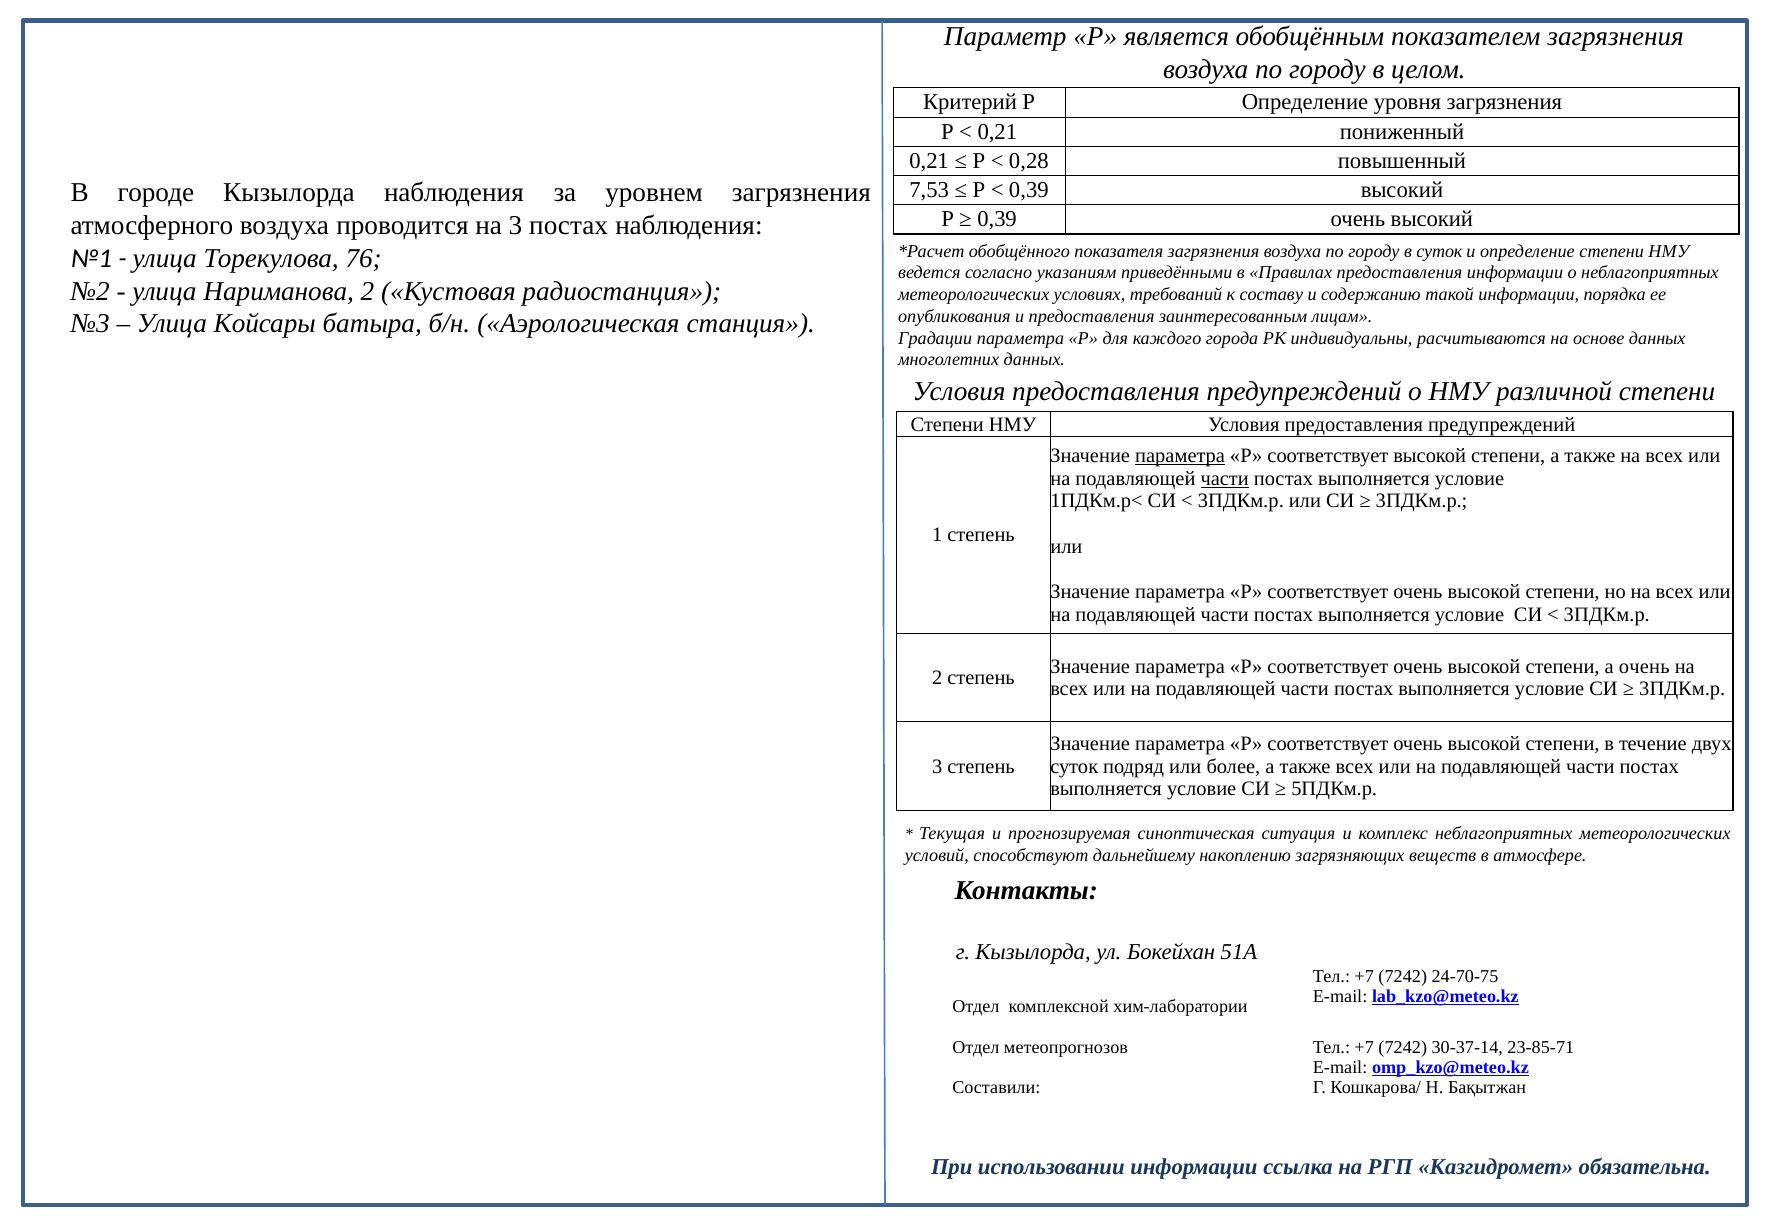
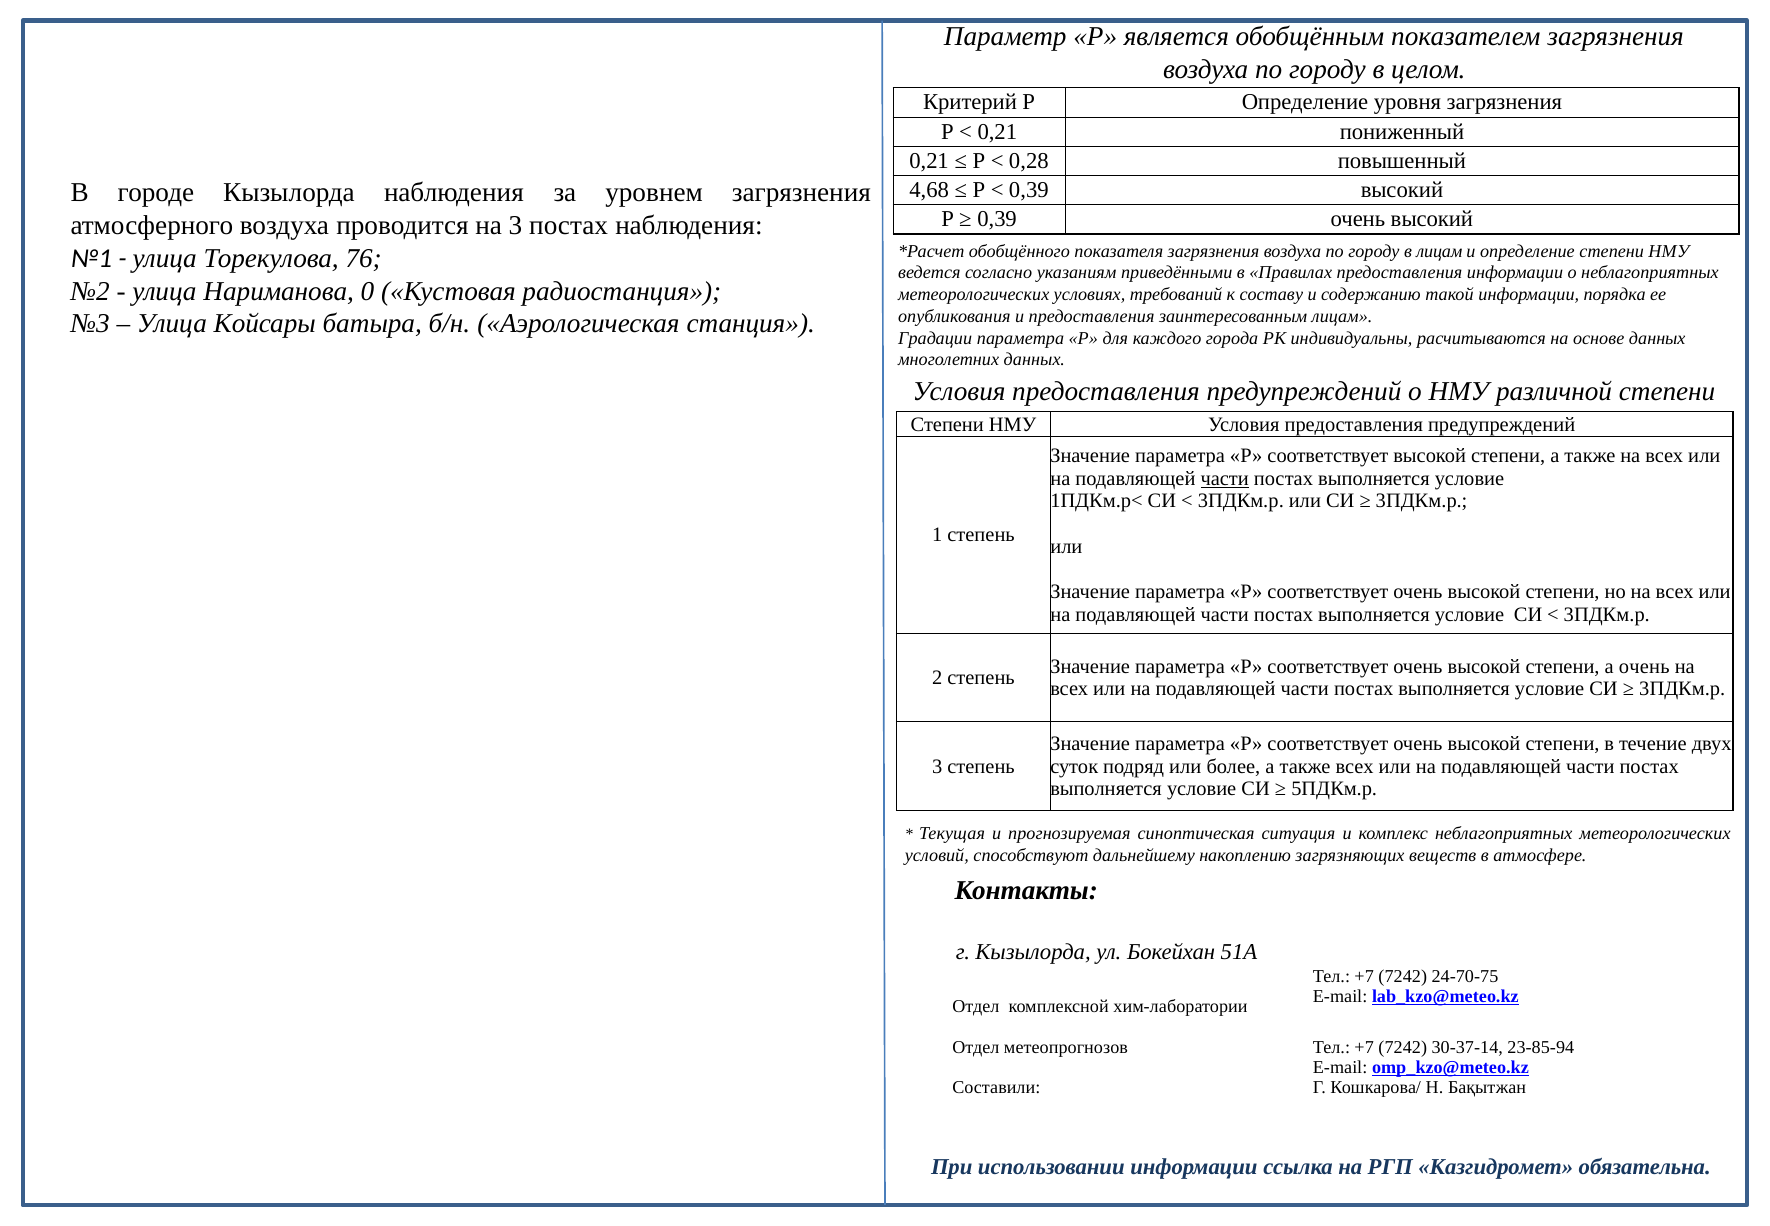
7,53: 7,53 -> 4,68 (929, 190)
в суток: суток -> лицам (1439, 251)
Нариманова 2: 2 -> 0 (367, 291)
параметра underline: present -> none (1180, 456)
23-85-71: 23-85-71 -> 23-85-94 (1541, 1047)
